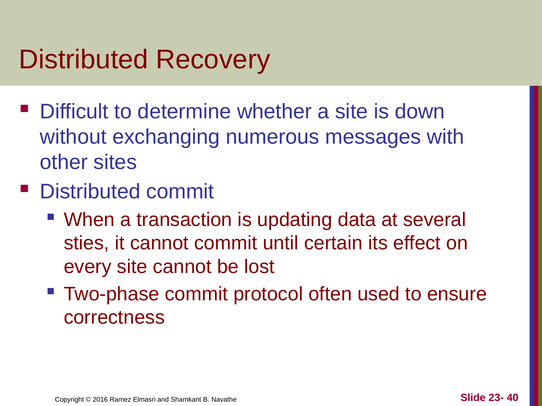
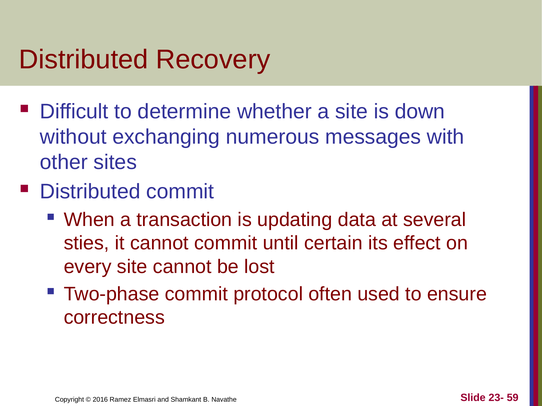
40: 40 -> 59 (513, 398)
